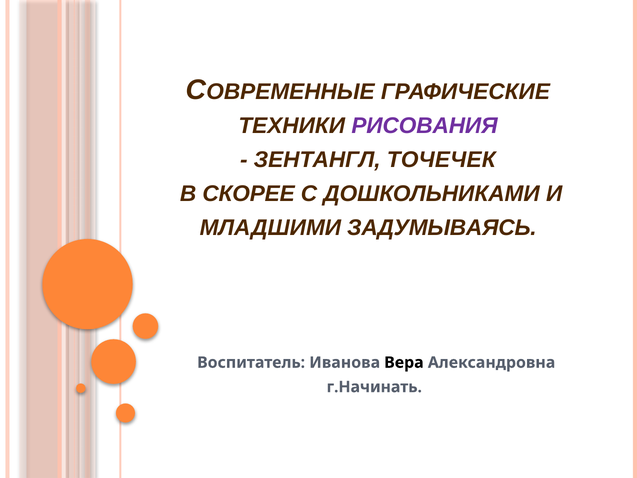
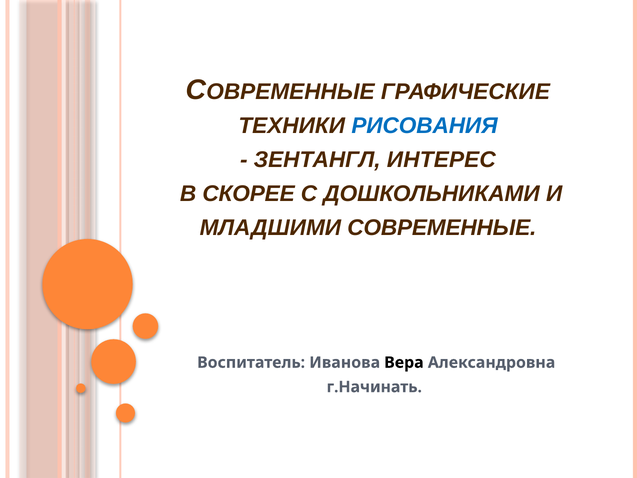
РИСОВАНИЯ colour: purple -> blue (425, 126)
ТОЧЕЧЕК: ТОЧЕЧЕК -> ИНТЕРЕС (441, 160)
ЗАДУМЫВАЯСЬ: ЗАДУМЫВАЯСЬ -> СОВРЕМЕННЫЕ (442, 228)
